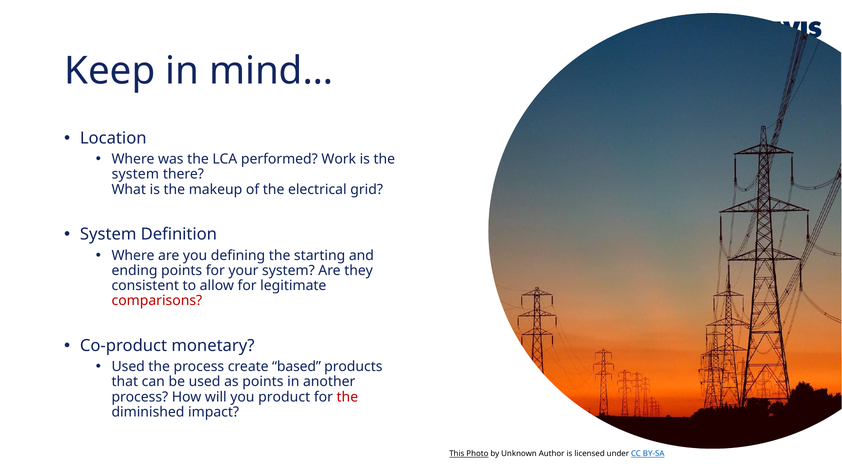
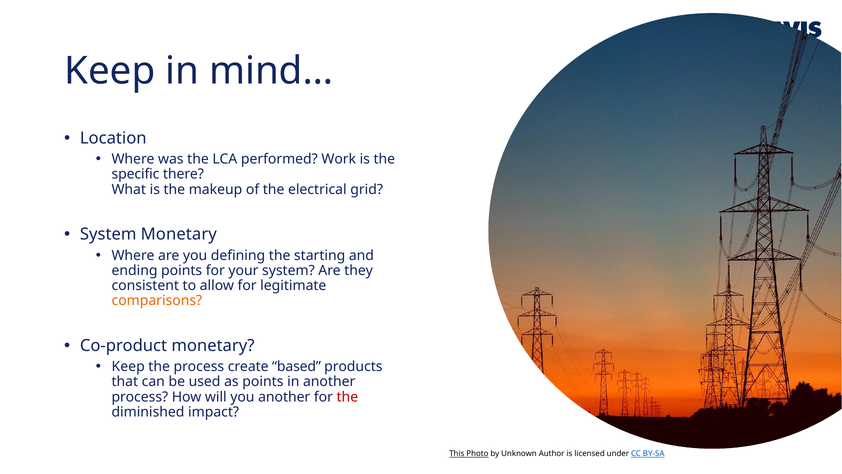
system: system -> specific (135, 174)
System Definition: Definition -> Monetary (179, 234)
comparisons colour: red -> orange (157, 301)
Used: Used -> Keep (128, 366)
you product: product -> another (284, 397)
